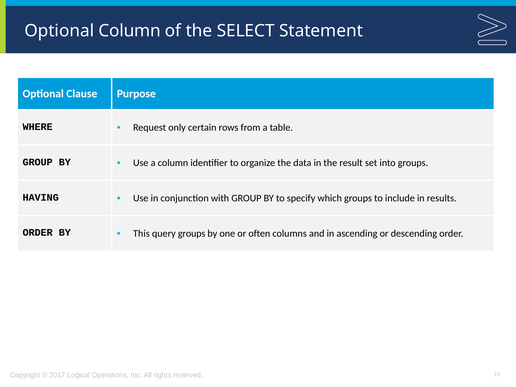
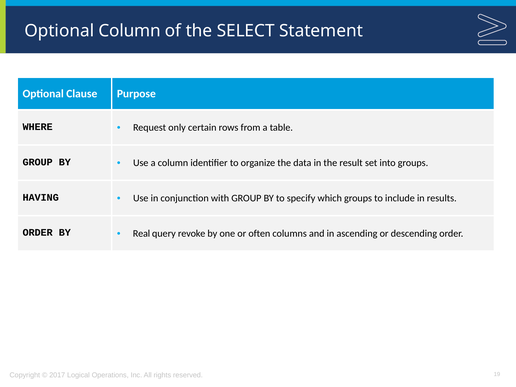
This: This -> Real (142, 233)
query groups: groups -> revoke (192, 233)
